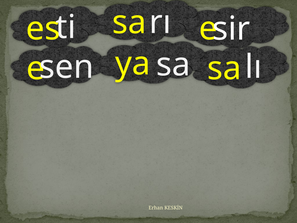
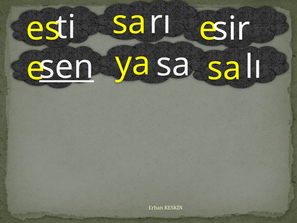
sen underline: none -> present (67, 67)
